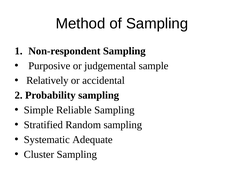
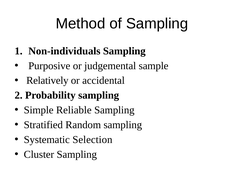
Non-respondent: Non-respondent -> Non-individuals (64, 51)
Adequate: Adequate -> Selection (92, 140)
